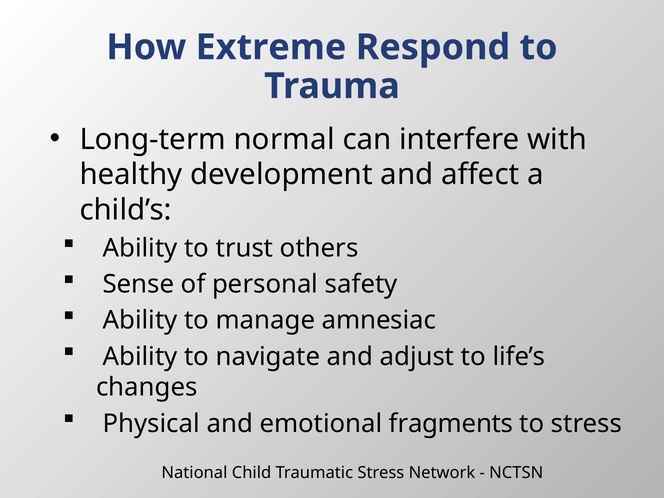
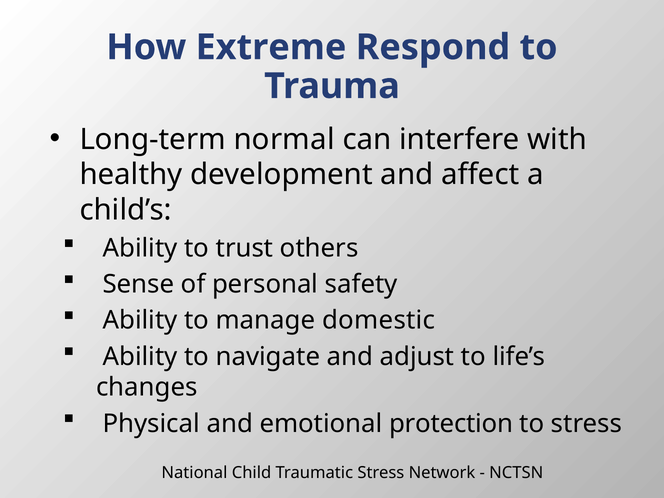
amnesiac: amnesiac -> domestic (379, 320)
fragments: fragments -> protection (451, 424)
